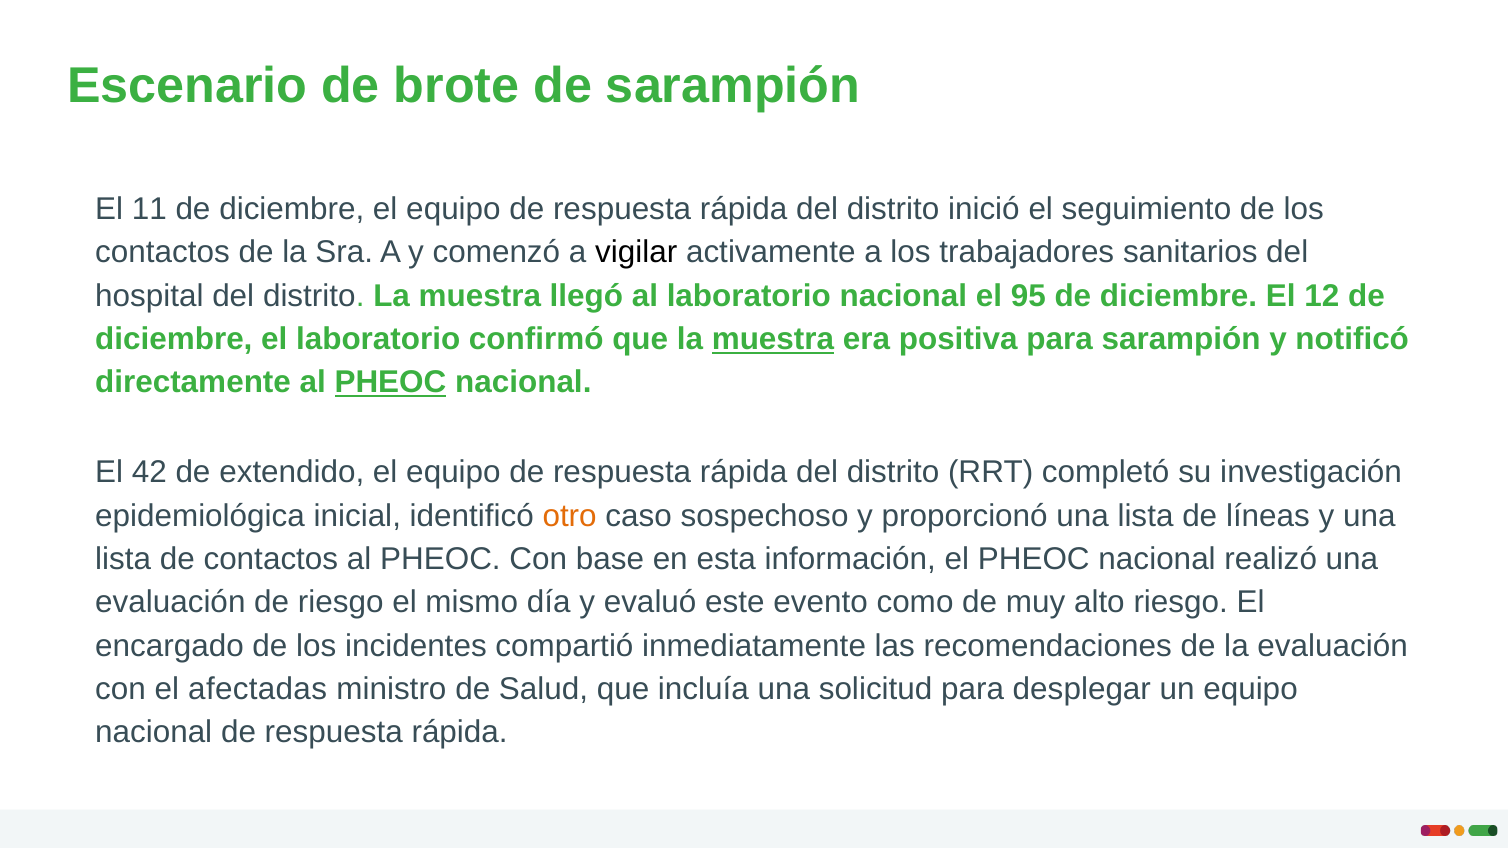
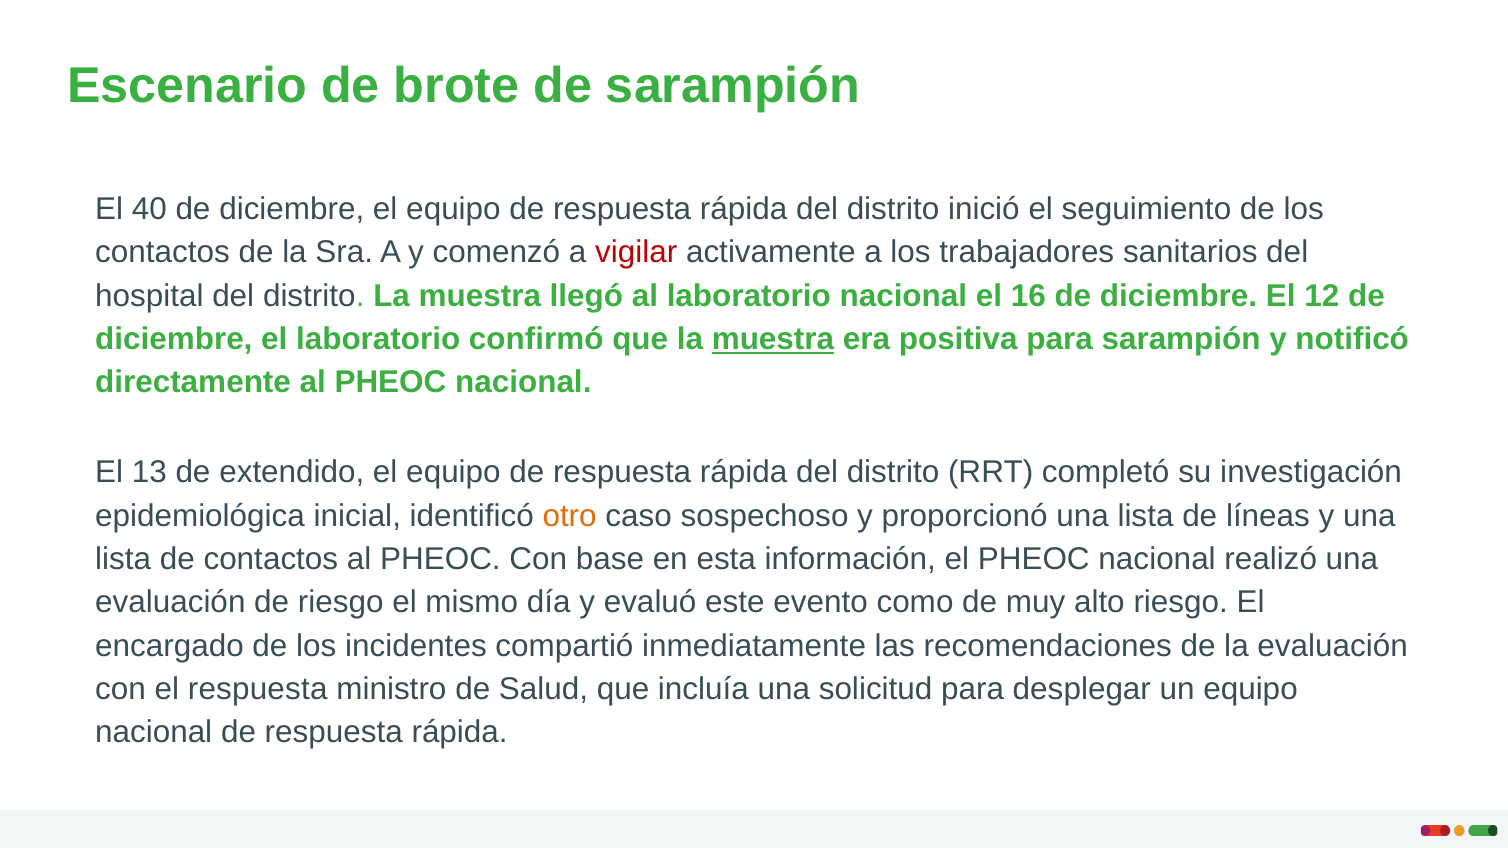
11: 11 -> 40 (149, 209)
vigilar colour: black -> red (636, 253)
95: 95 -> 16 (1028, 296)
PHEOC underline: present -> none (390, 383)
42: 42 -> 13 (149, 472)
el afectadas: afectadas -> respuesta (258, 689)
